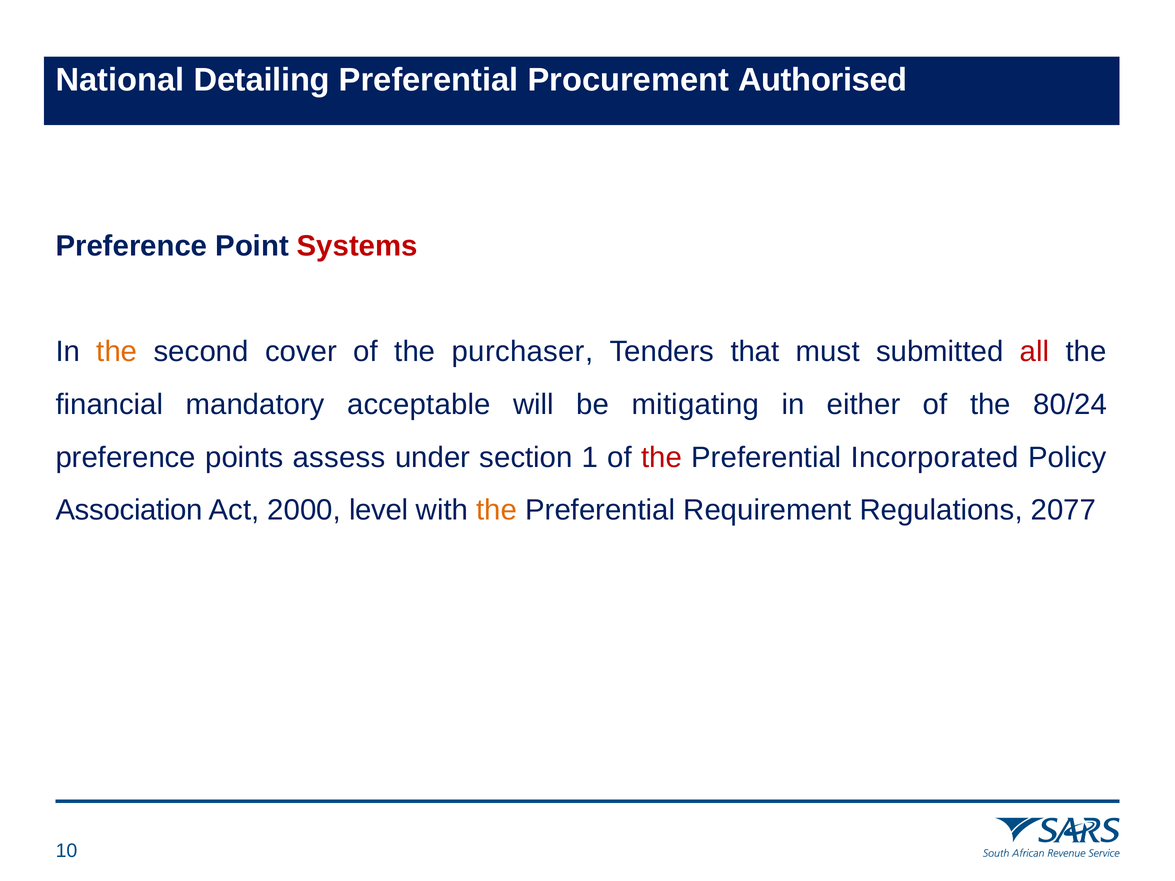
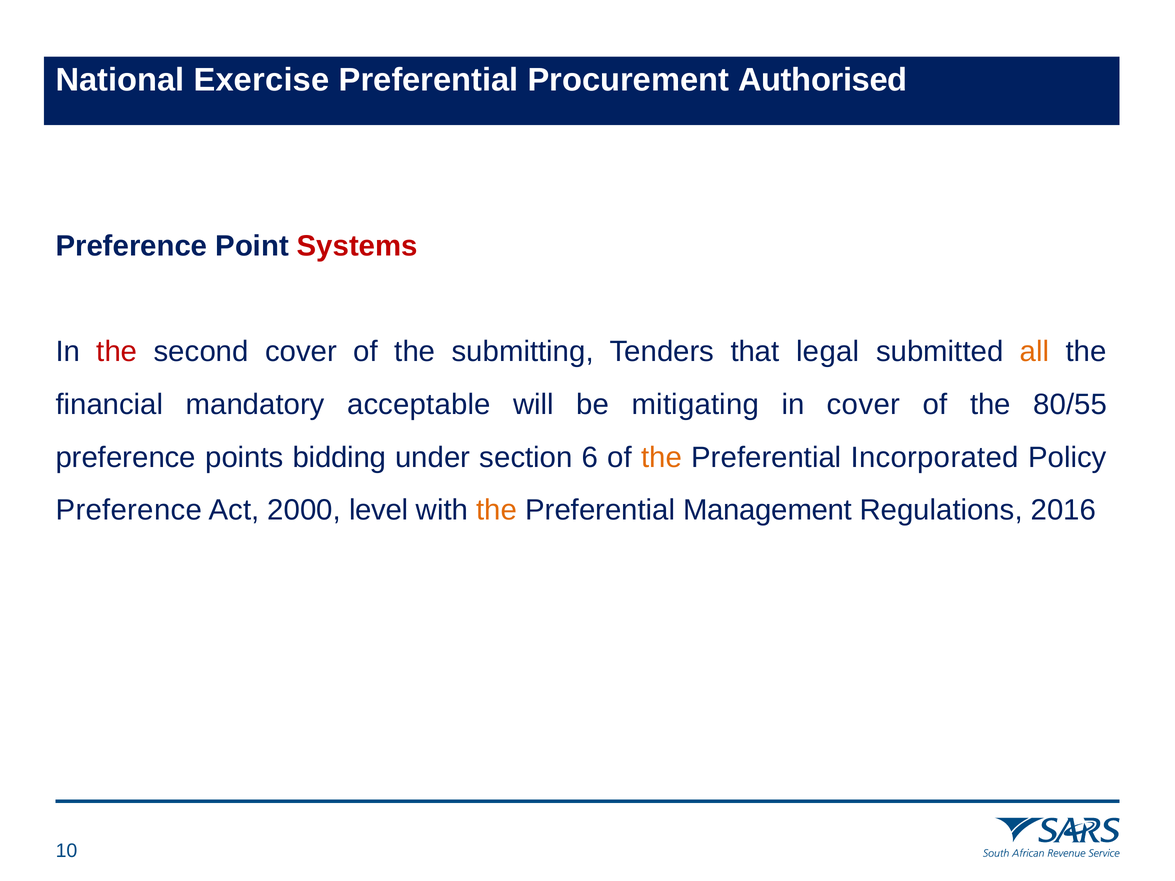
Detailing: Detailing -> Exercise (262, 80)
the colour: orange -> red (117, 352)
purchaser: purchaser -> submitting (523, 352)
must: must -> legal (828, 352)
all colour: red -> orange (1035, 352)
in either: either -> cover (863, 405)
80/24: 80/24 -> 80/55 (1070, 405)
assess: assess -> bidding (339, 457)
1: 1 -> 6 (590, 457)
the colour: red -> orange (662, 457)
Association: Association -> Preference (129, 510)
Requirement: Requirement -> Management (768, 510)
2077: 2077 -> 2016 (1063, 510)
